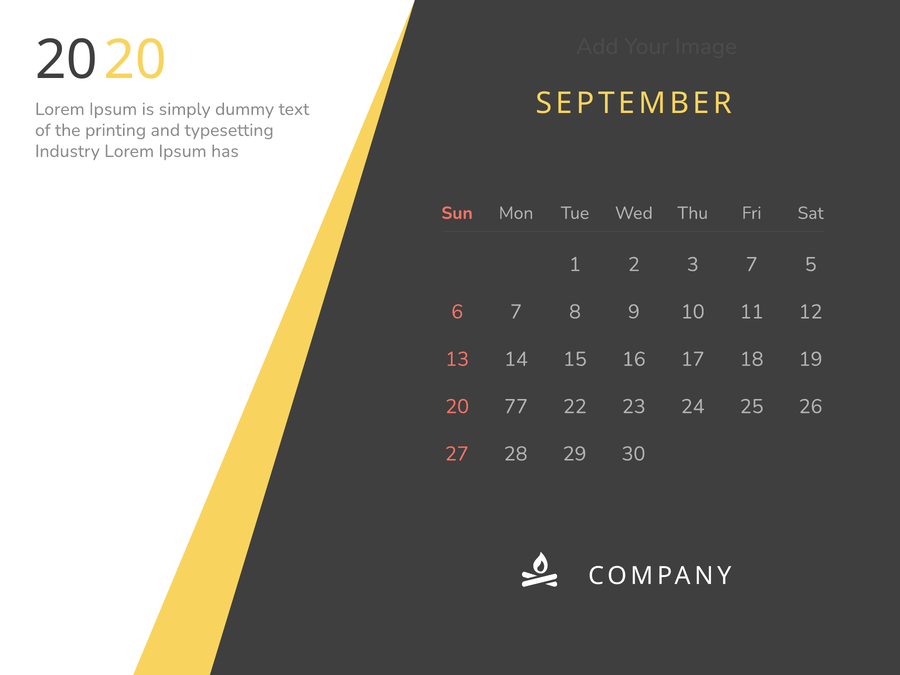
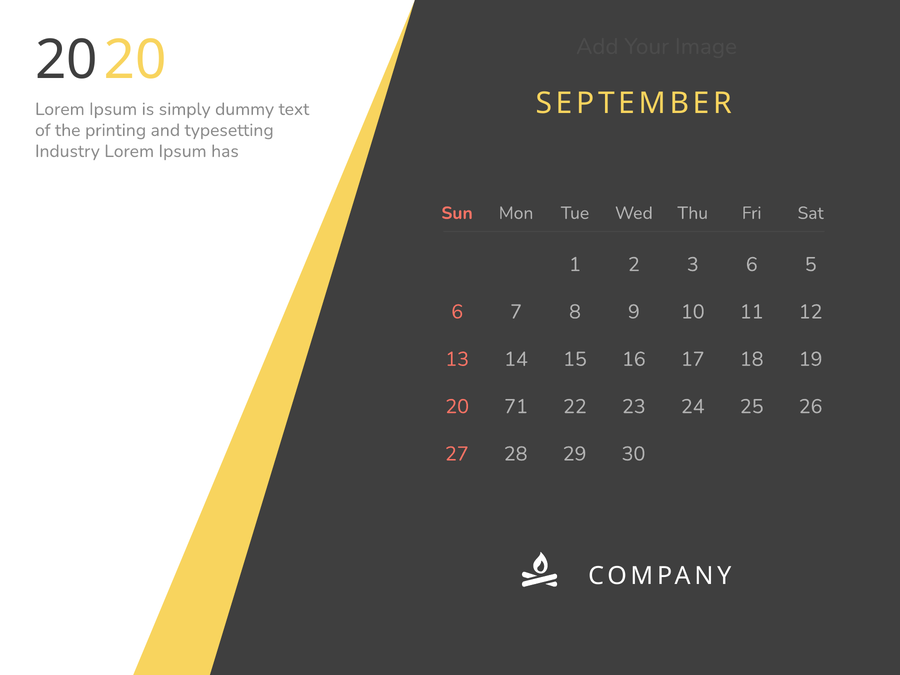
3 7: 7 -> 6 (752, 265)
77: 77 -> 71 (516, 407)
